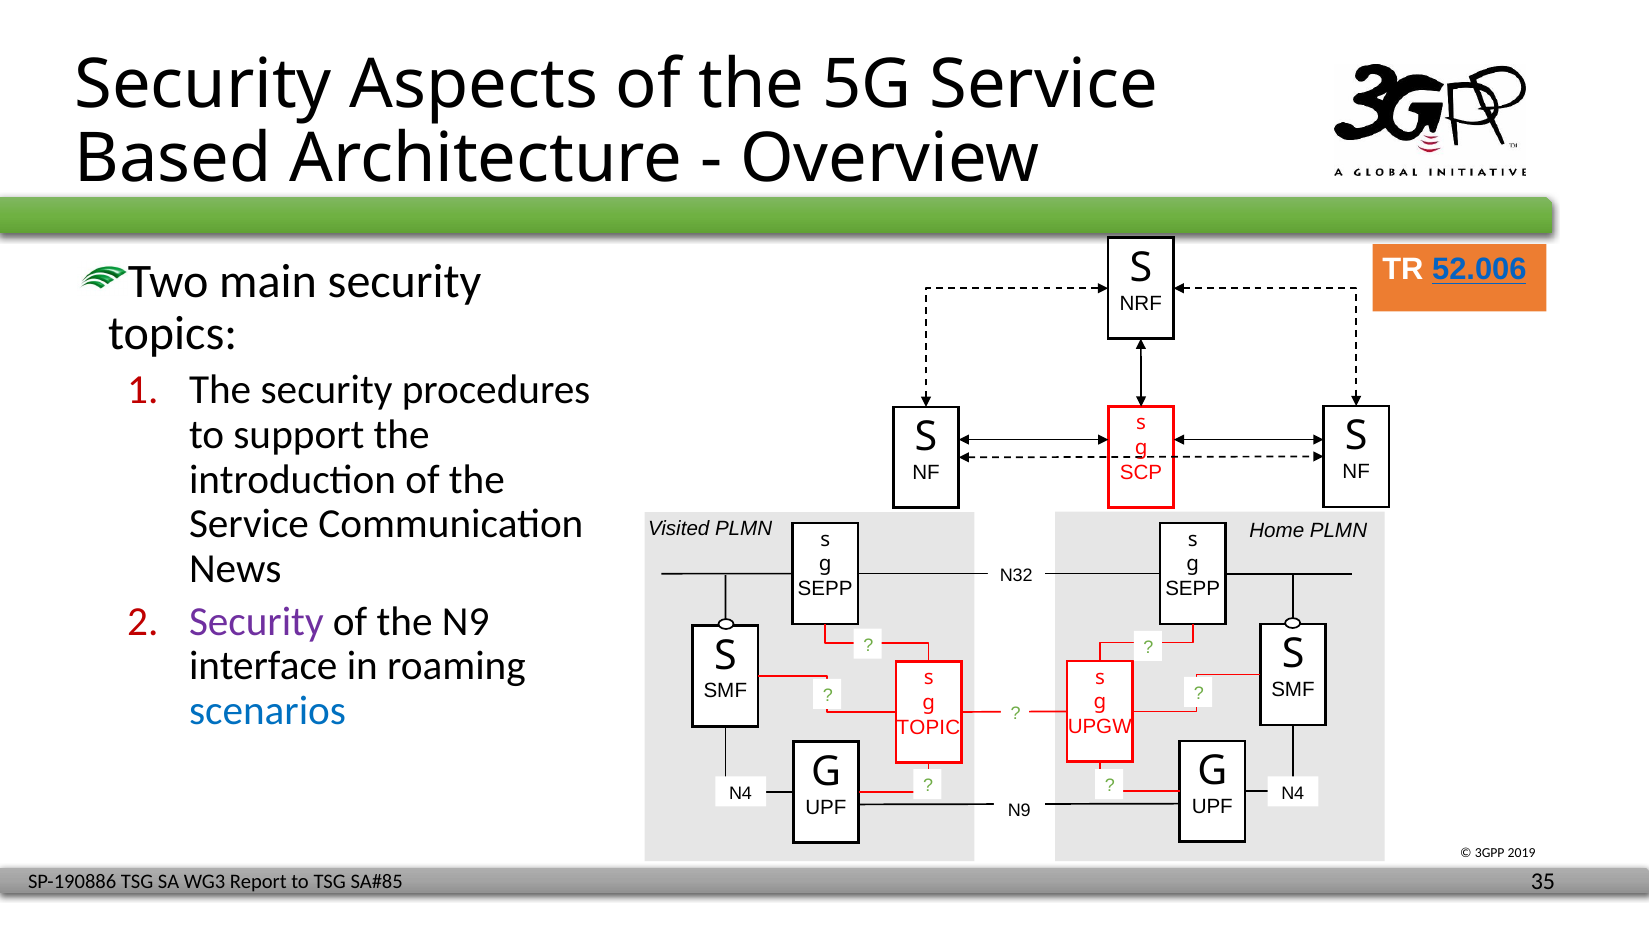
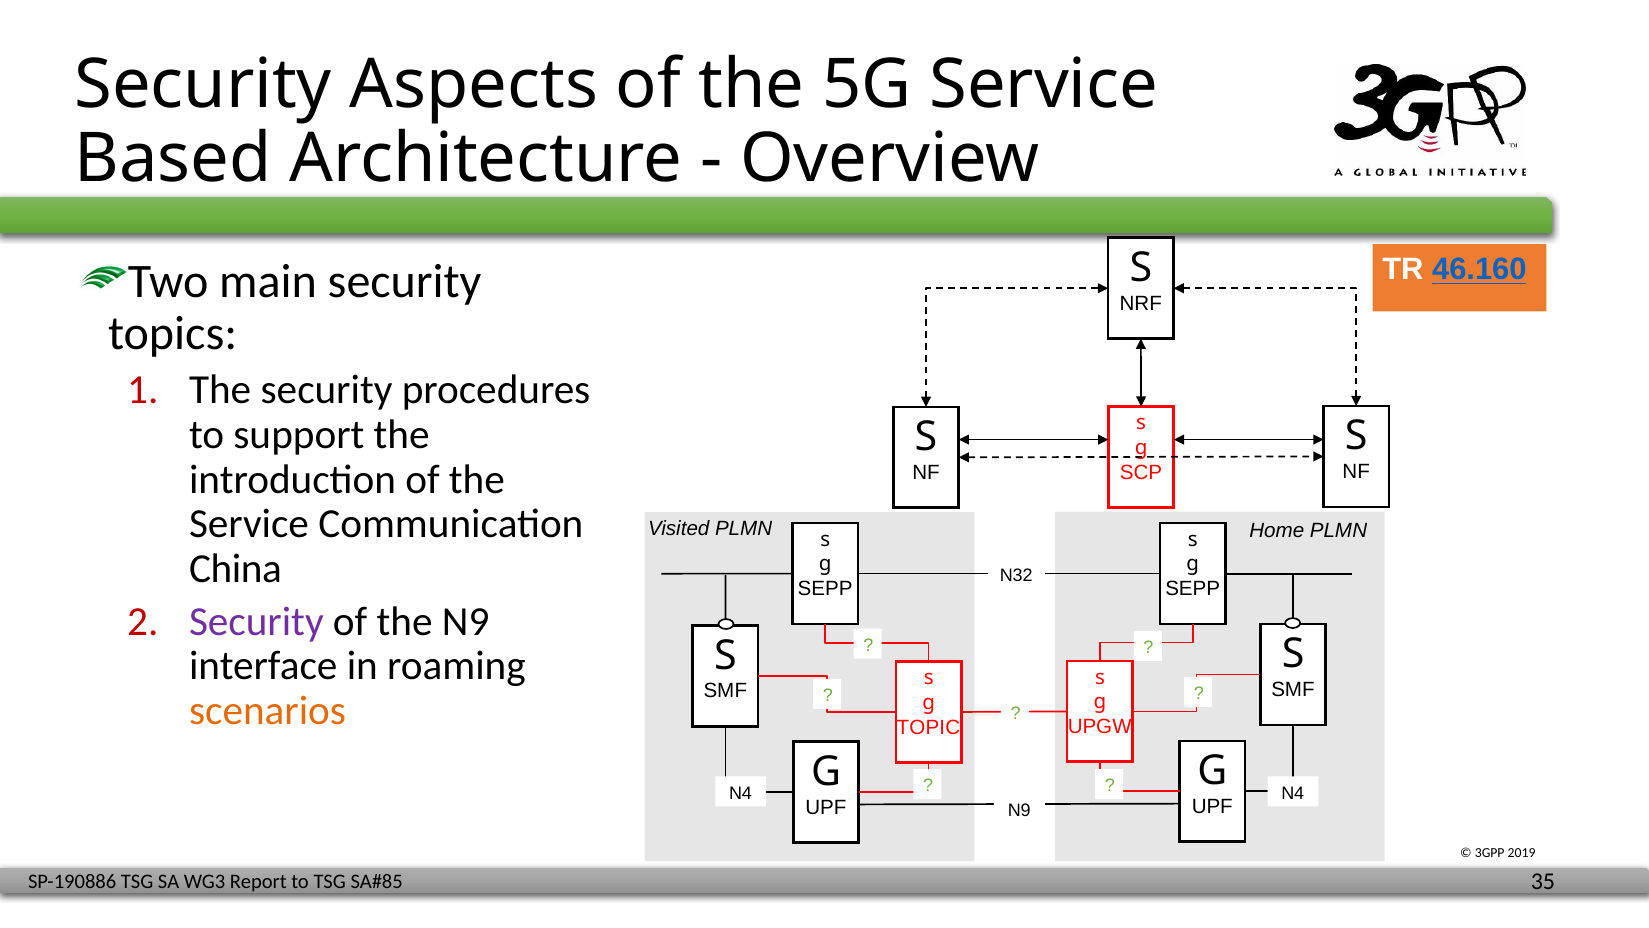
52.006: 52.006 -> 46.160 (1479, 270)
News: News -> China (235, 568)
scenarios colour: blue -> orange (268, 710)
